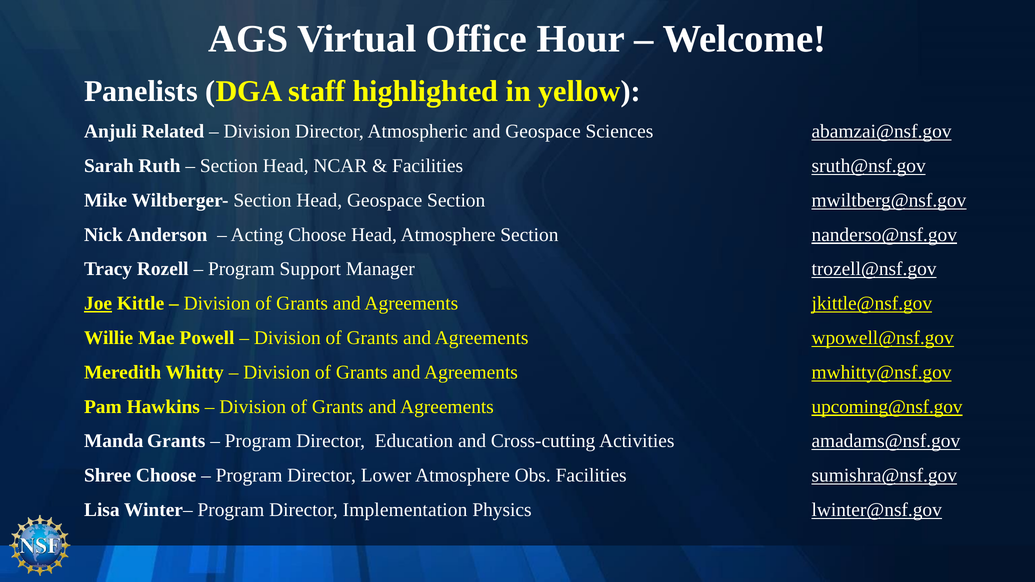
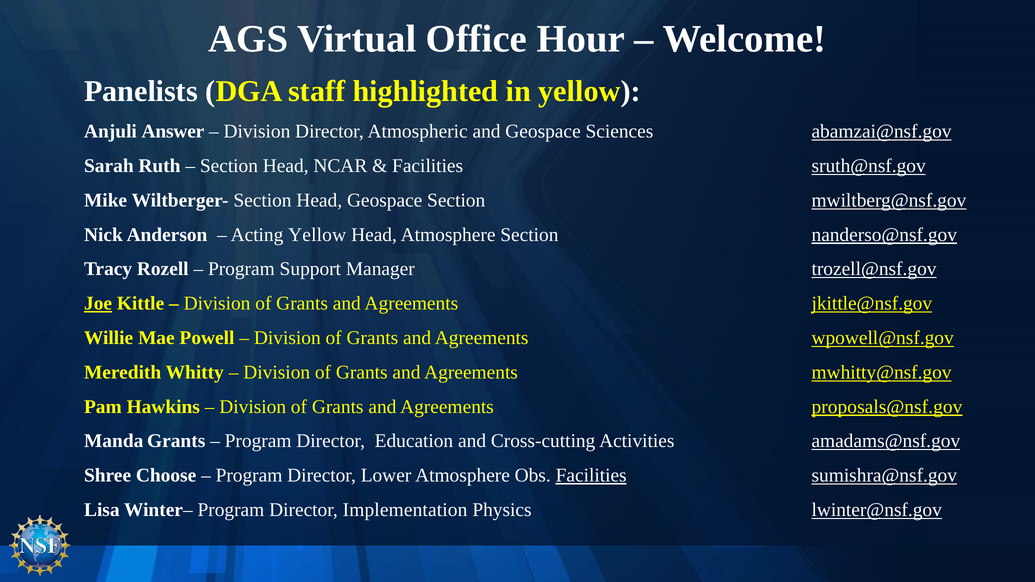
Related: Related -> Answer (173, 132)
Acting Choose: Choose -> Yellow (317, 235)
upcoming@nsf.gov: upcoming@nsf.gov -> proposals@nsf.gov (887, 407)
Facilities underline: none -> present (591, 476)
